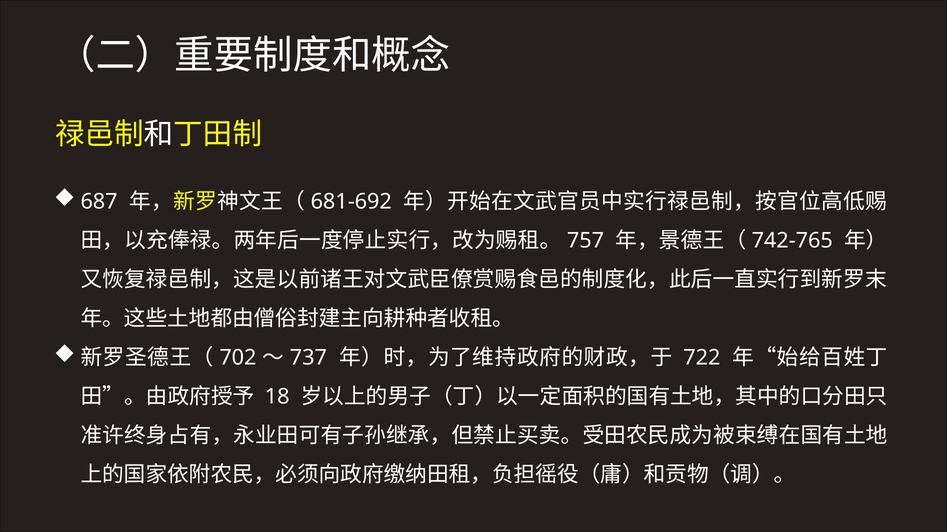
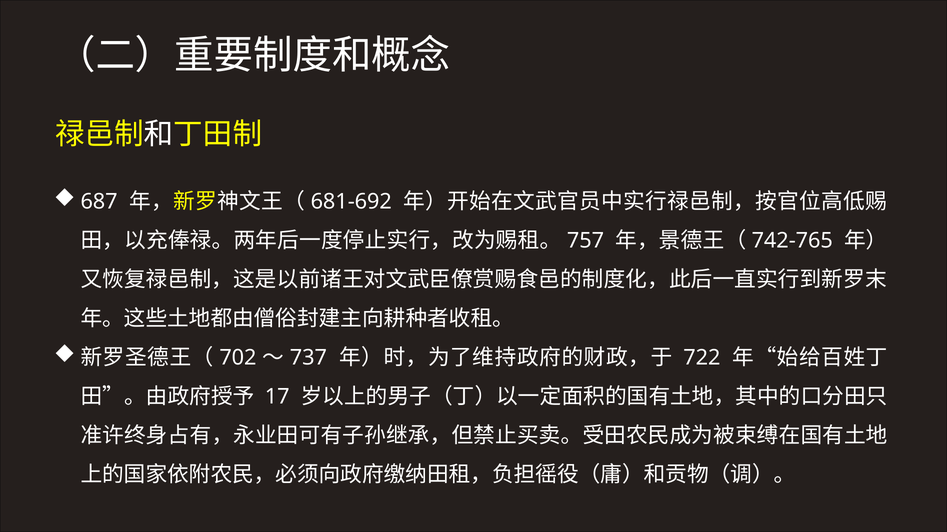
18: 18 -> 17 (277, 397)
